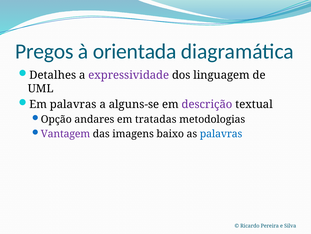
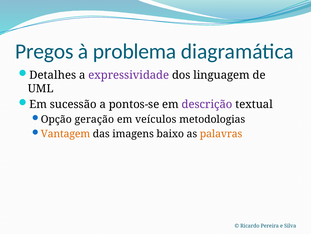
orientada: orientada -> problema (135, 51)
Em palavras: palavras -> sucessão (73, 104)
alguns-se: alguns-se -> pontos-se (134, 104)
andares: andares -> geração (94, 119)
tratadas: tratadas -> veículos (156, 119)
Vantagem colour: purple -> orange (65, 134)
palavras colour: blue -> orange (221, 134)
